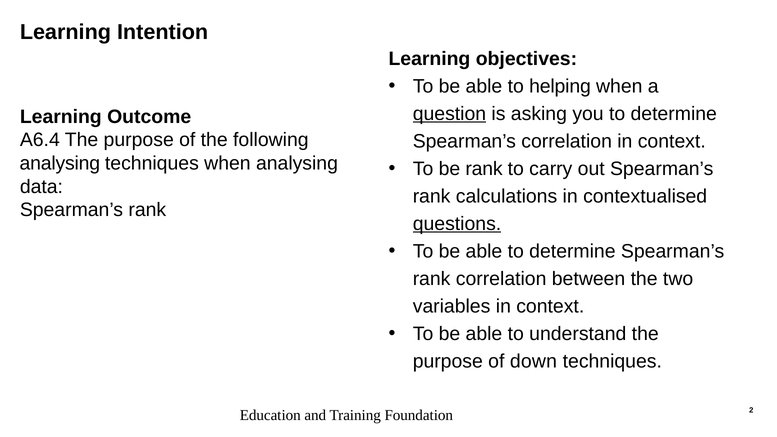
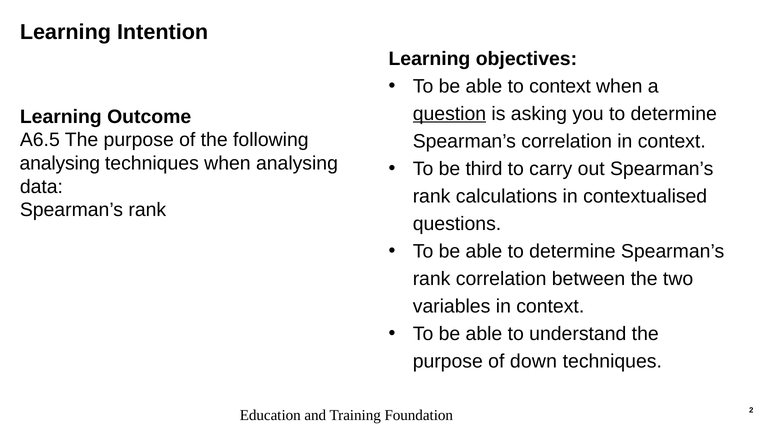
to helping: helping -> context (560, 86)
A6.4: A6.4 -> A6.5 (40, 140)
be rank: rank -> third (484, 169)
questions underline: present -> none (457, 224)
